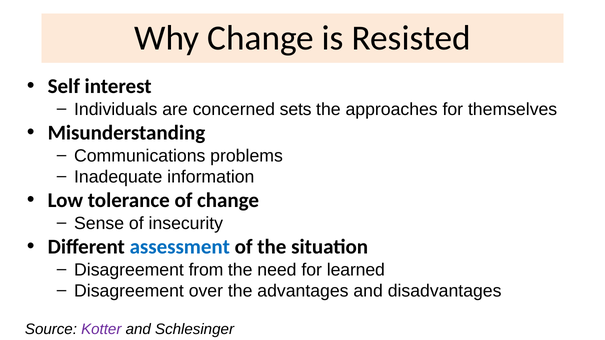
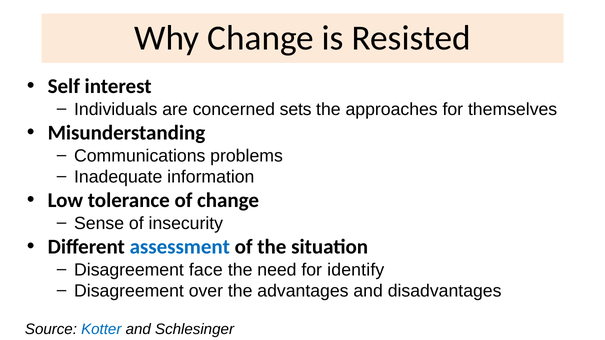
from: from -> face (206, 270)
learned: learned -> identify (356, 270)
Kotter colour: purple -> blue (101, 329)
